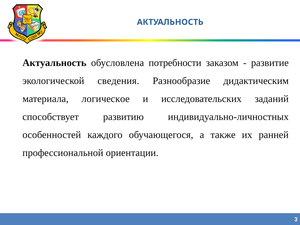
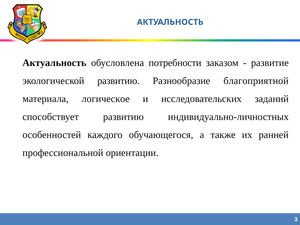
экологической сведения: сведения -> развитию (119, 81)
дидактическим: дидактическим -> благоприятной (256, 81)
